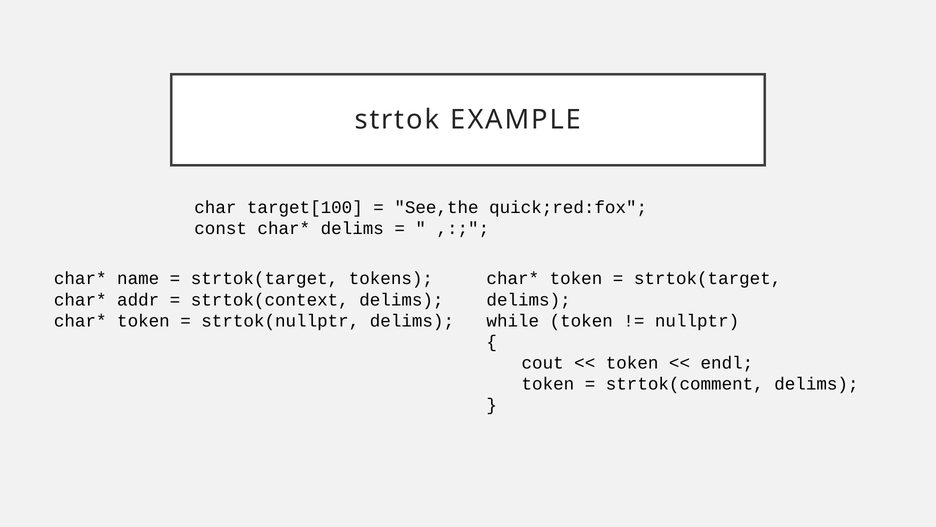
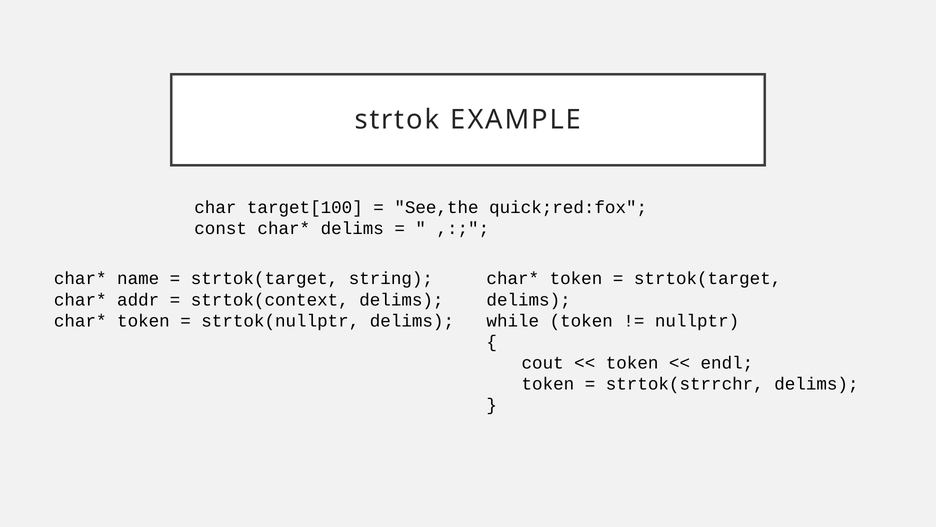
tokens: tokens -> string (391, 278)
strtok(comment: strtok(comment -> strtok(strrchr (685, 384)
